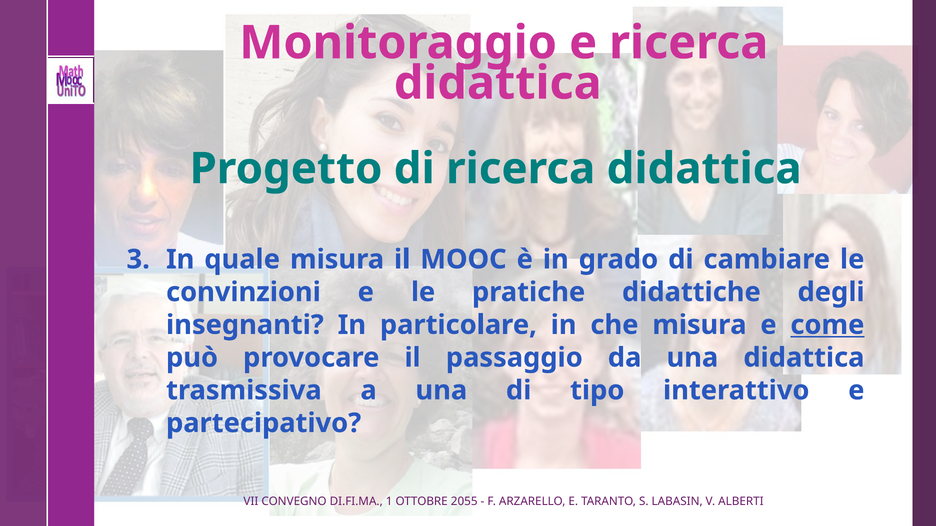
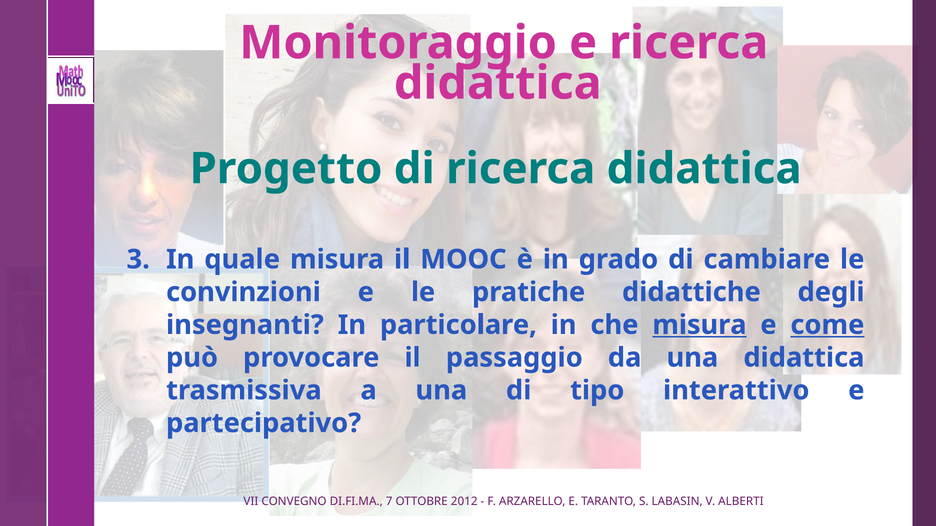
misura underline: none -> present (699, 325)
1: 1 -> 7 (389, 502)
2055: 2055 -> 2012 (464, 502)
